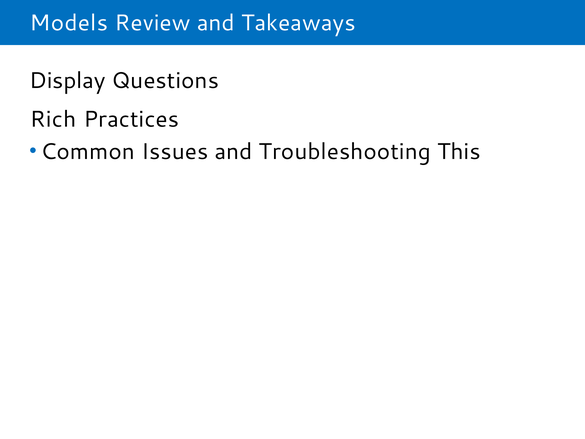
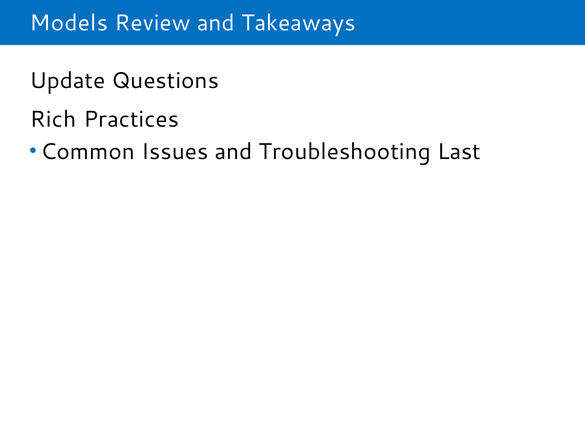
Display: Display -> Update (67, 81)
This: This -> Last (459, 152)
